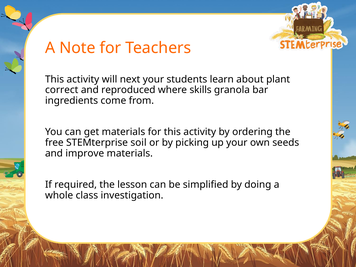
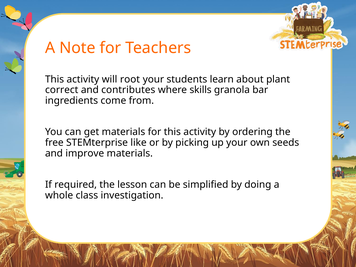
next: next -> root (130, 79)
reproduced: reproduced -> contributes (128, 90)
soil: soil -> like (139, 143)
